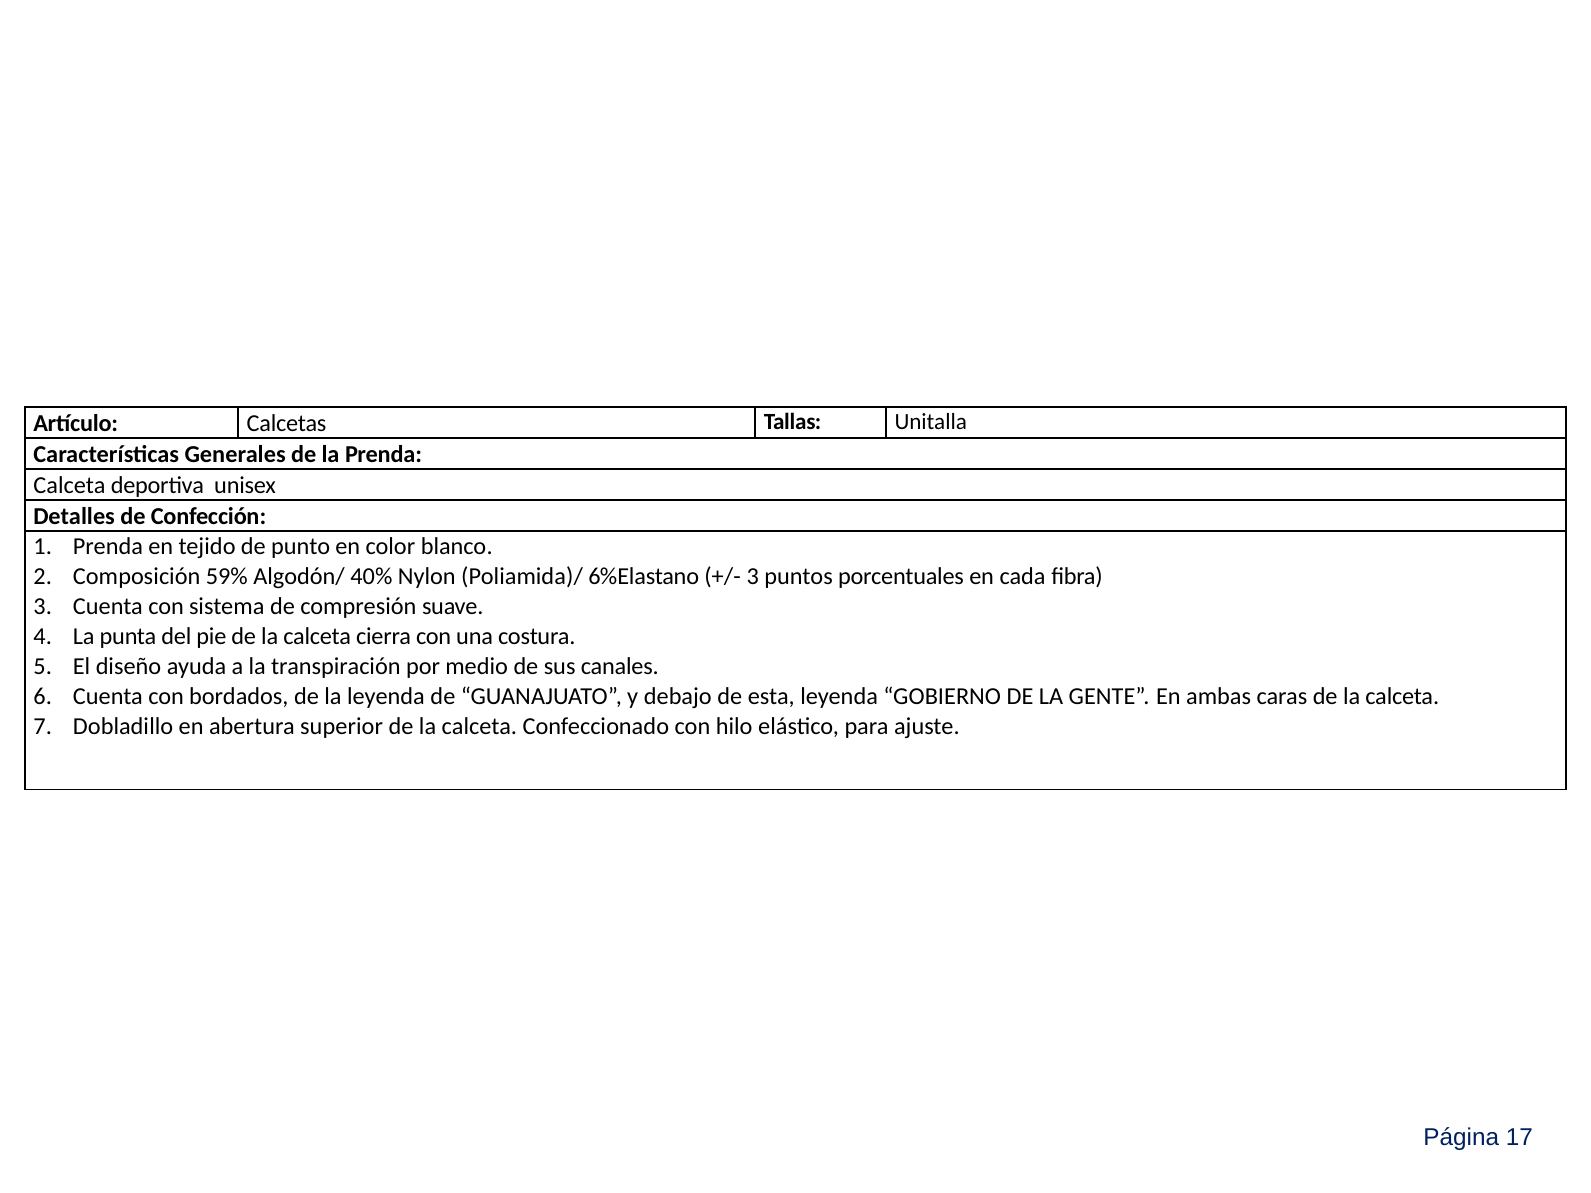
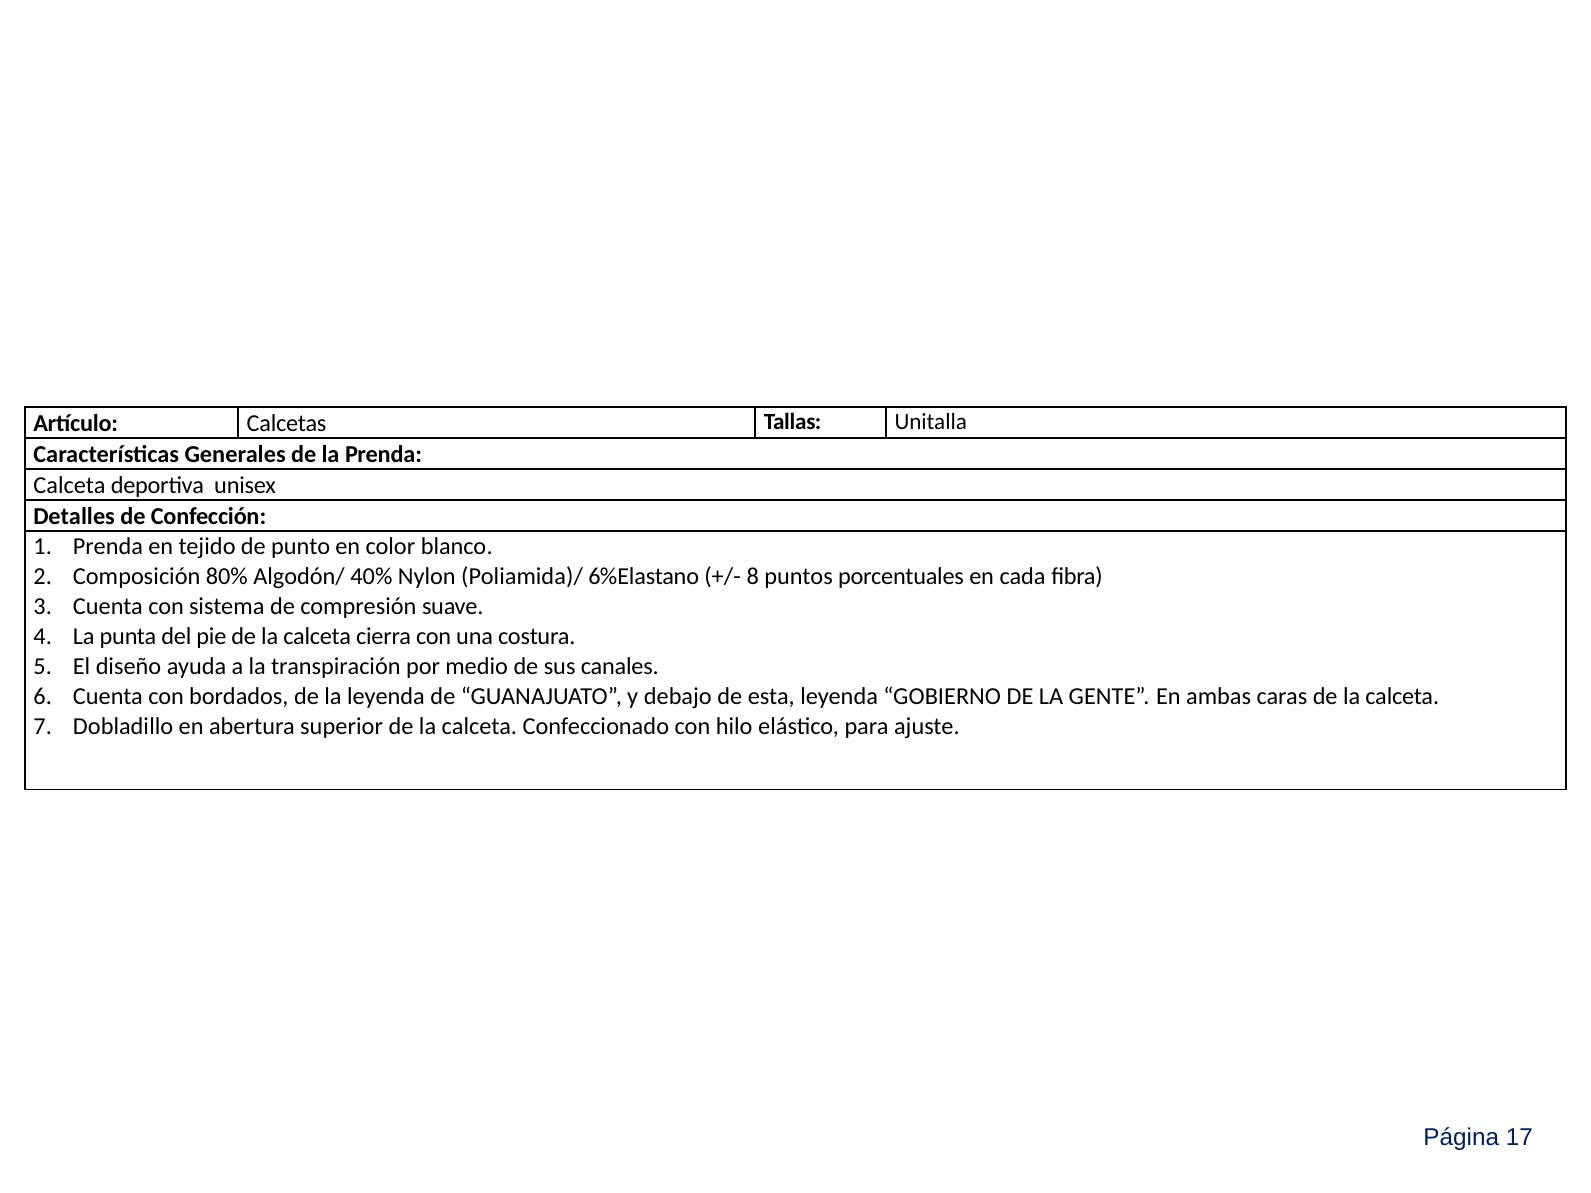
59%: 59% -> 80% (227, 577)
3: 3 -> 8 (753, 577)
